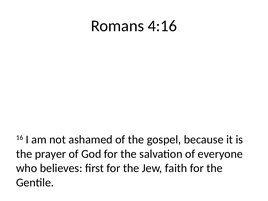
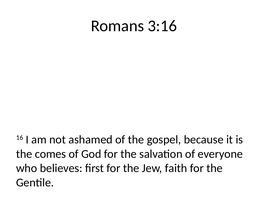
4:16: 4:16 -> 3:16 (162, 26)
prayer: prayer -> comes (50, 154)
